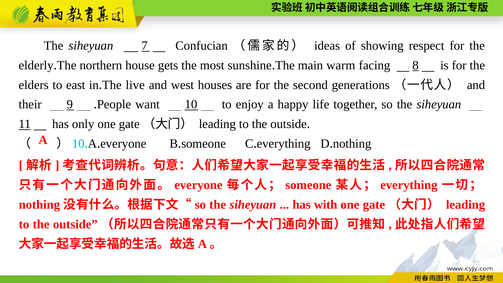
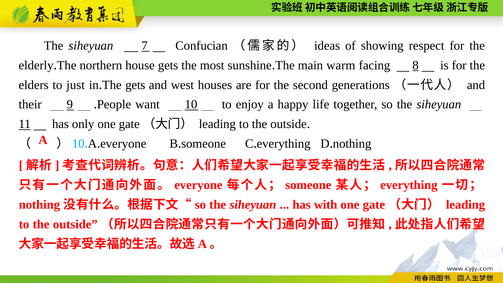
east: east -> just (76, 85)
The live: live -> gets (135, 85)
